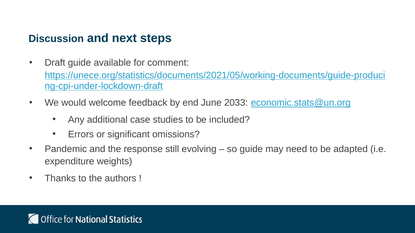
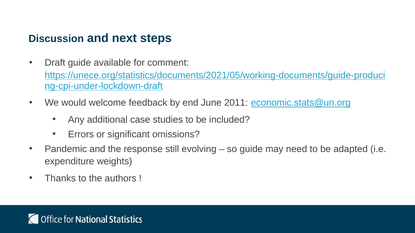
2033: 2033 -> 2011 (236, 103)
